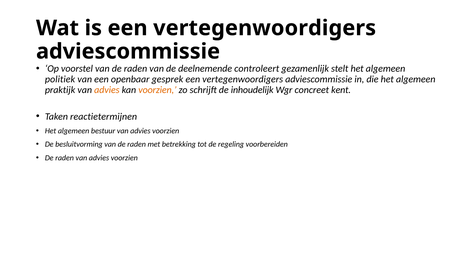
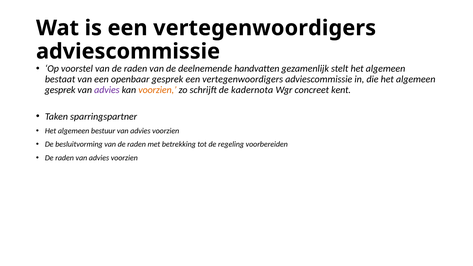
controleert: controleert -> handvatten (257, 69)
politiek: politiek -> bestaat (60, 79)
praktijk: praktijk -> gesprek (60, 90)
advies colour: orange -> purple (107, 90)
inhoudelijk: inhoudelijk -> kadernota (252, 90)
reactietermijnen: reactietermijnen -> sparringspartner (104, 116)
